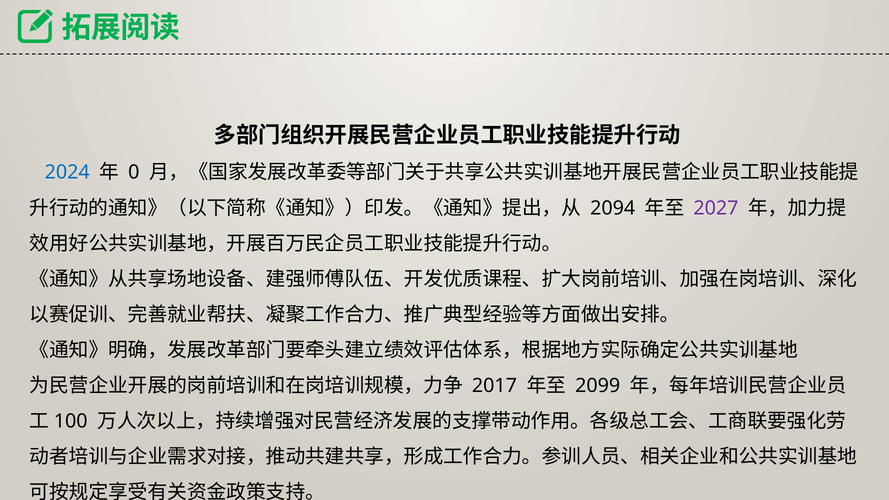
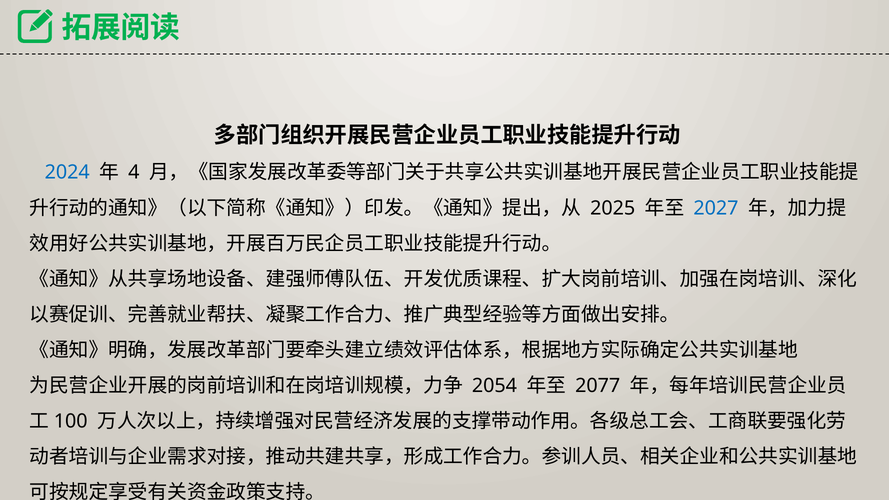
0: 0 -> 4 (134, 173)
2094: 2094 -> 2025 (613, 208)
2027 colour: purple -> blue (716, 208)
2017: 2017 -> 2054 (494, 386)
2099: 2099 -> 2077 (598, 386)
